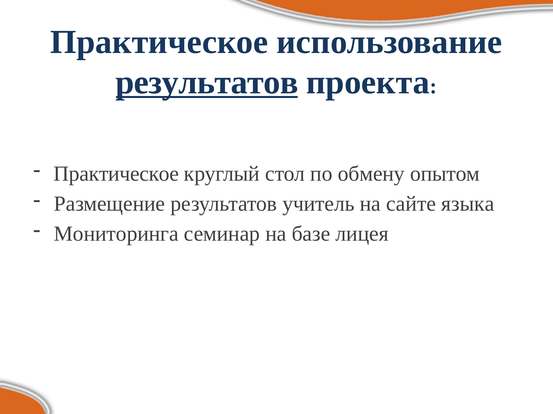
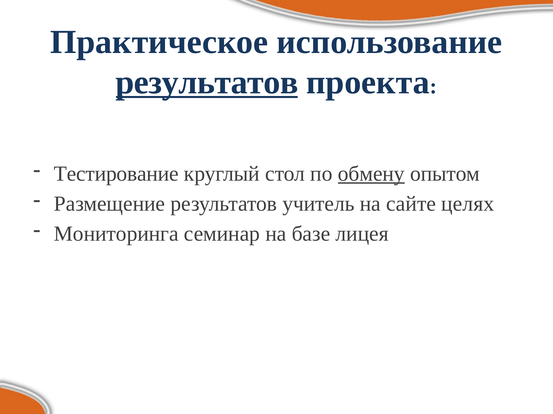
Практическое: Практическое -> Тестирование (116, 174)
обмену underline: none -> present (371, 174)
языка: языка -> целях (468, 204)
